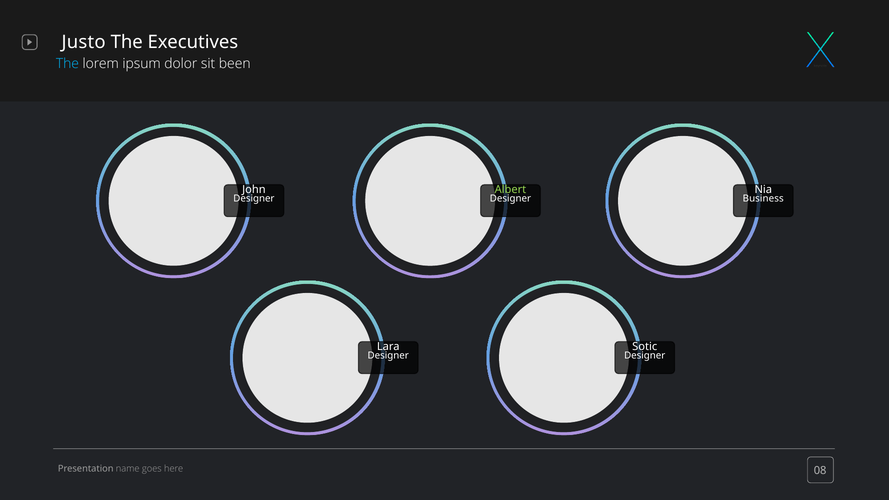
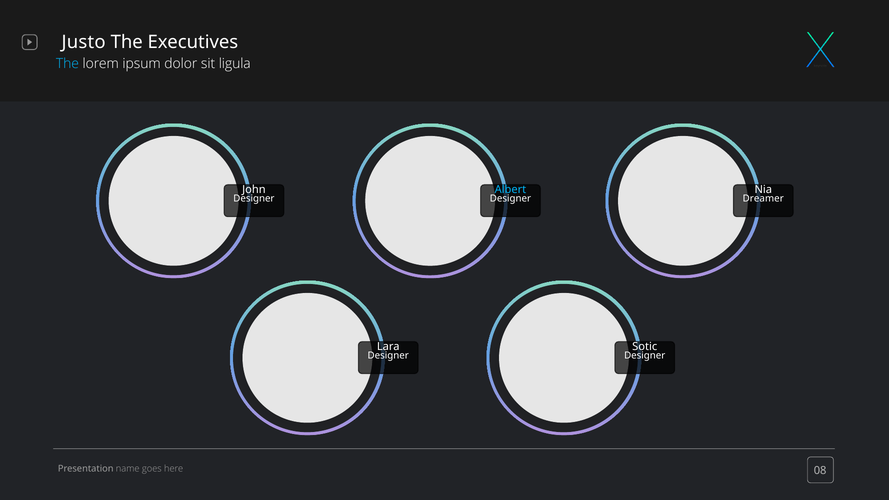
been: been -> ligula (235, 64)
Albert colour: light green -> light blue (510, 190)
Business: Business -> Dreamer (763, 198)
